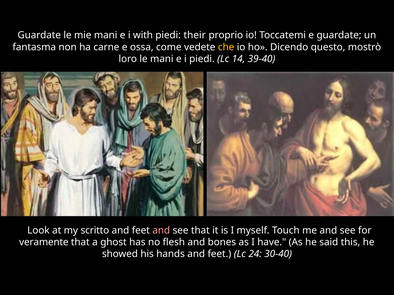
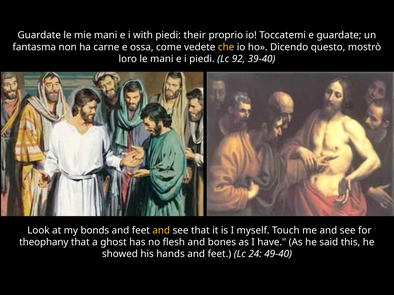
14: 14 -> 92 (238, 59)
scritto: scritto -> bonds (95, 231)
and colour: pink -> yellow (161, 231)
veramente: veramente -> theophany (44, 243)
30-40: 30-40 -> 49-40 (278, 254)
